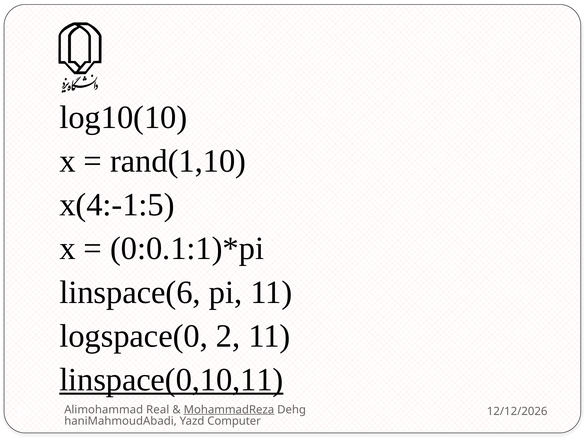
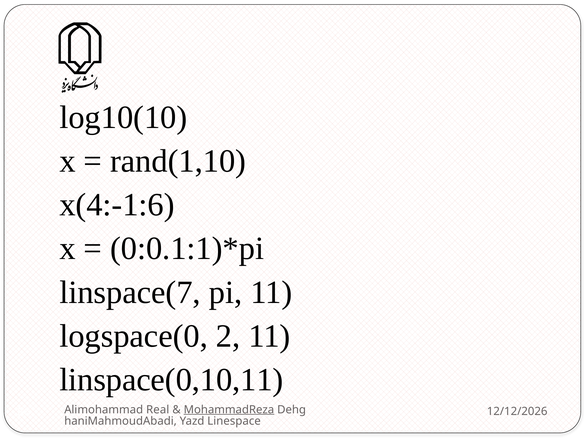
x(4:-1:5: x(4:-1:5 -> x(4:-1:6 (117, 205)
linspace(6: linspace(6 -> linspace(7 (130, 292)
linspace(0,10,11 underline: present -> none (171, 380)
Computer: Computer -> Linespace (234, 421)
